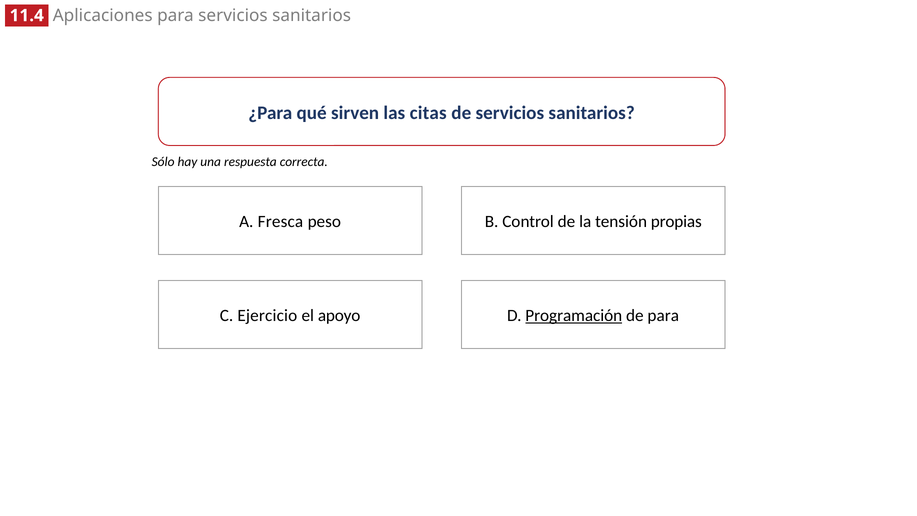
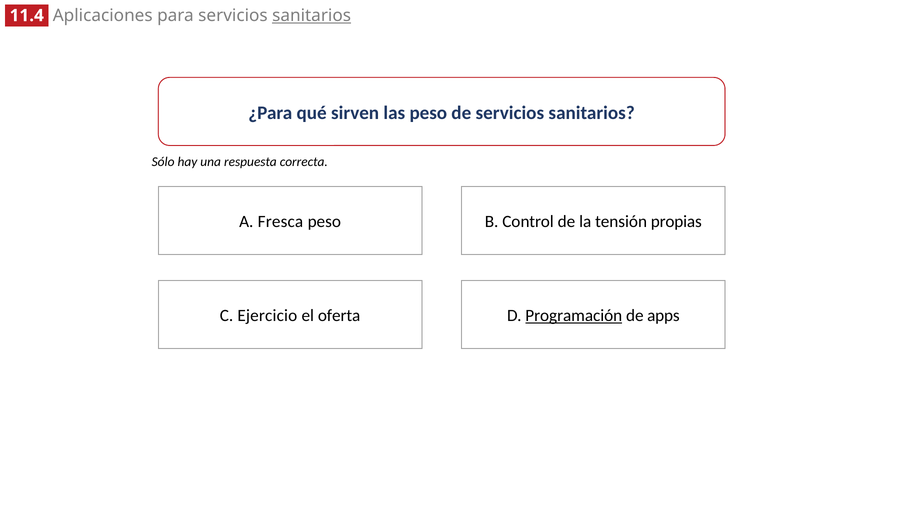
sanitarios underline: none -> present (312, 16)
las citas: citas -> peso (428, 113)
apoyo: apoyo -> oferta (339, 316)
de para: para -> apps (663, 316)
